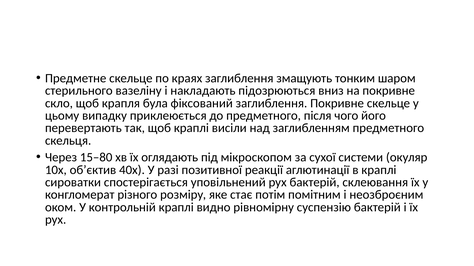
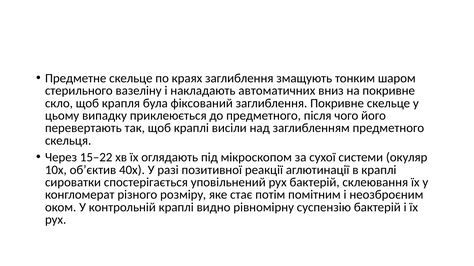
підозрюються: підозрюються -> автоматичних (277, 91)
15–80: 15–80 -> 15–22 (96, 158)
